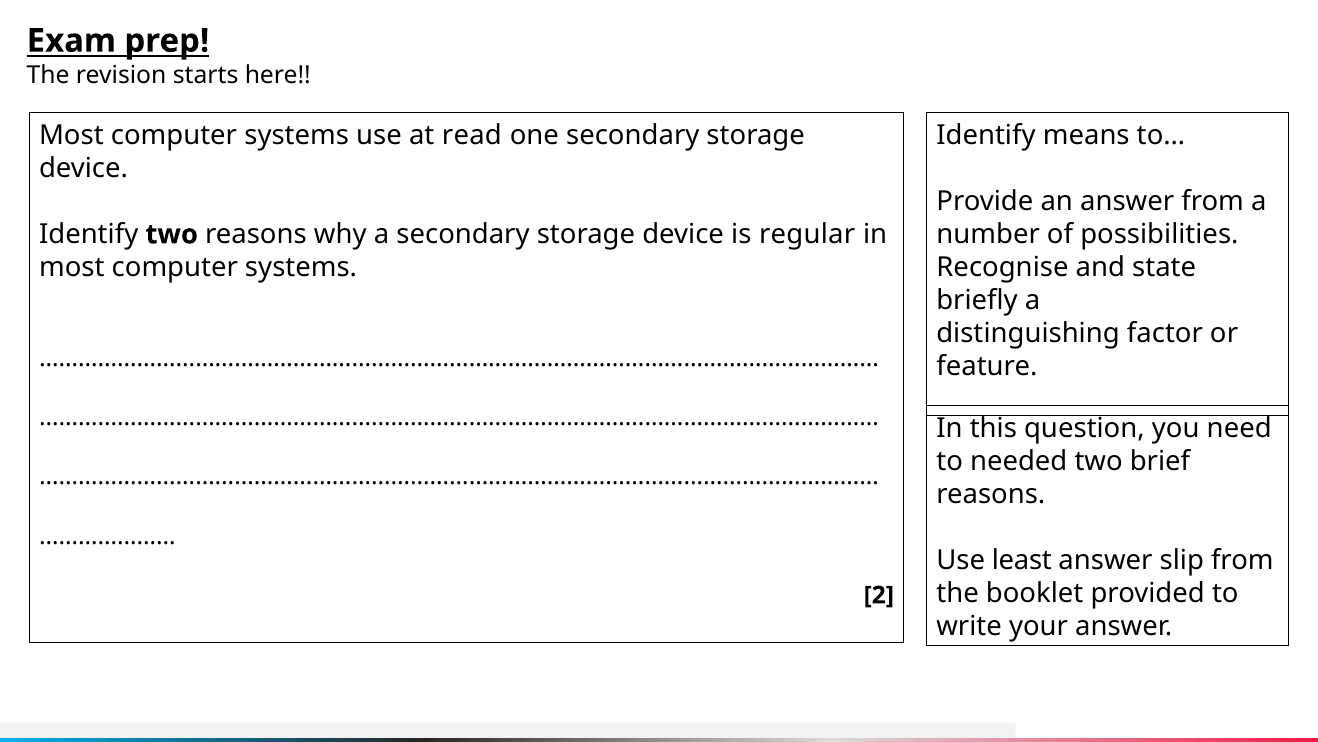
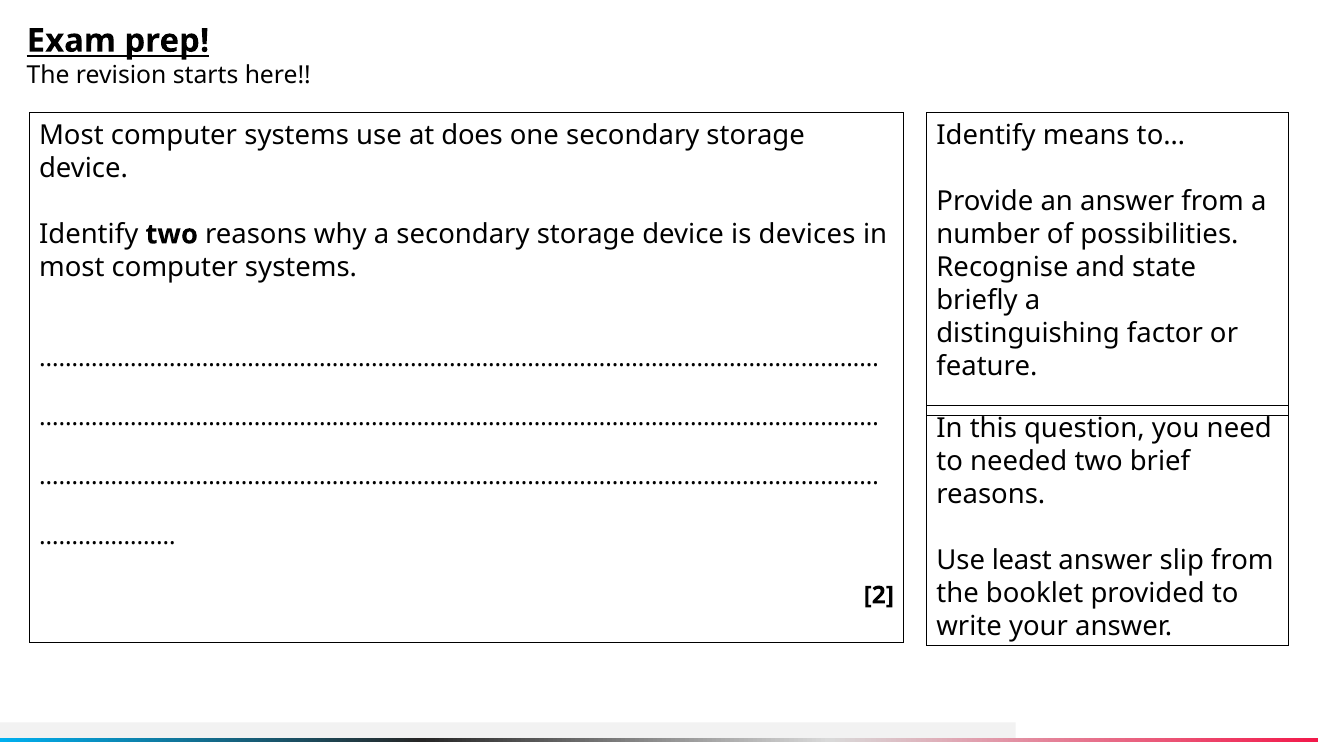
read: read -> does (472, 135)
regular: regular -> devices (807, 234)
